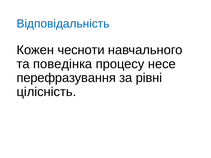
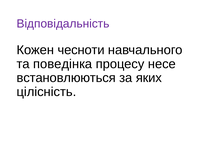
Відповідальність colour: blue -> purple (63, 24)
перефразування: перефразування -> встановлюються (66, 78)
рівні: рівні -> яких (149, 78)
